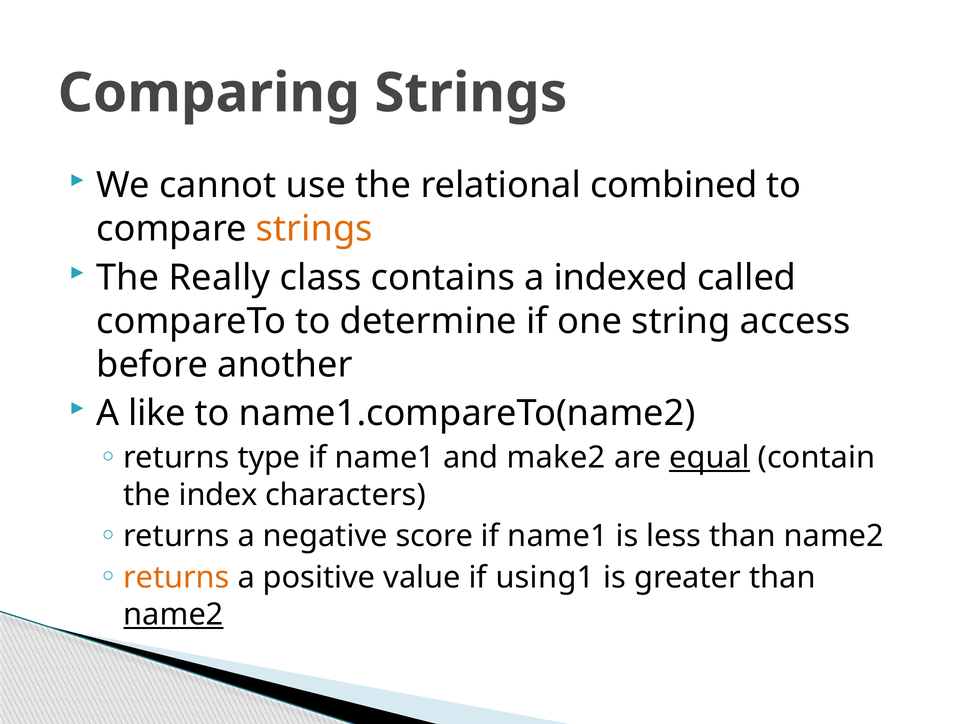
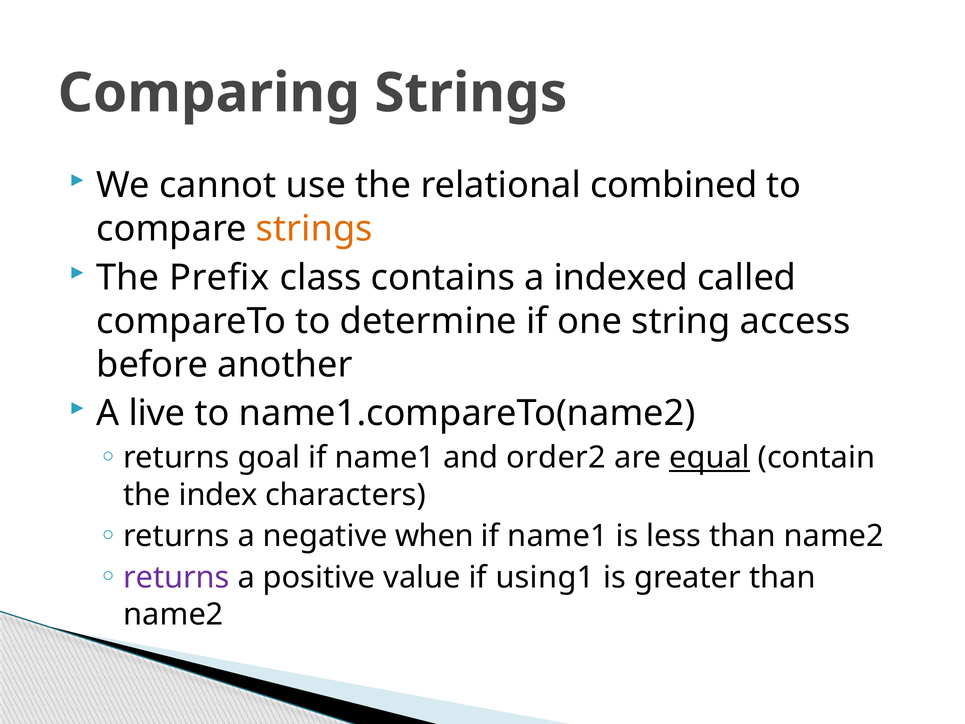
Really: Really -> Prefix (219, 278)
like: like -> live (157, 413)
type: type -> goal (269, 458)
make2: make2 -> order2 (556, 458)
score: score -> when (434, 536)
returns colour: orange -> purple (176, 578)
name2 underline: present -> none (173, 615)
